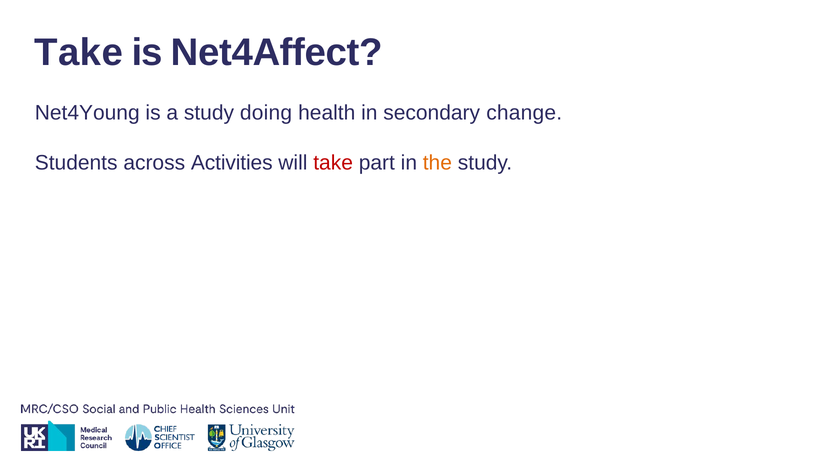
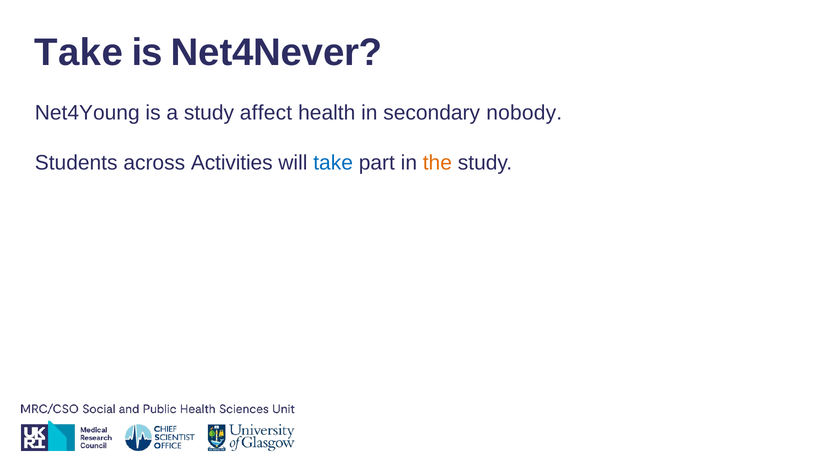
Net4Affect: Net4Affect -> Net4Never (277, 53)
doing: doing -> affect (266, 113)
change: change -> nobody (524, 113)
take colour: red -> blue (333, 163)
